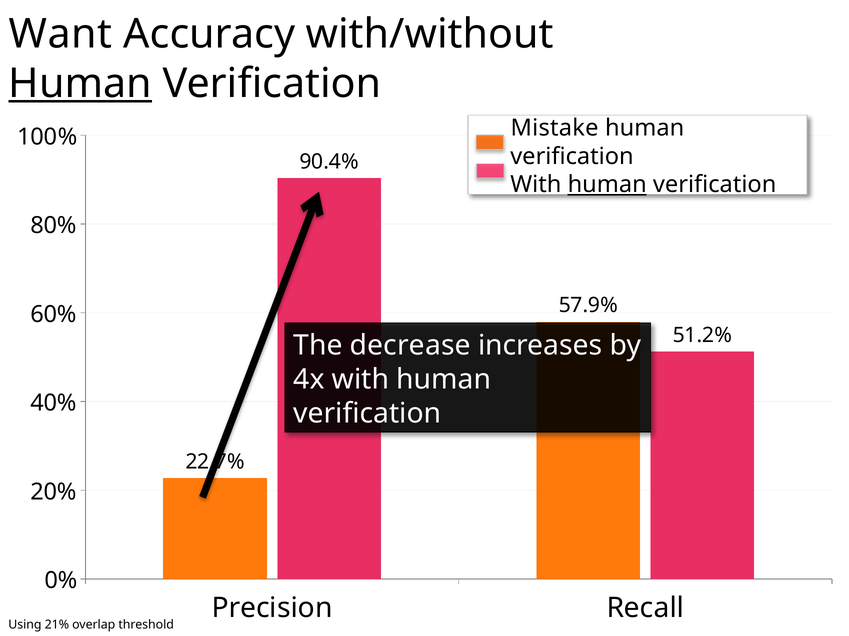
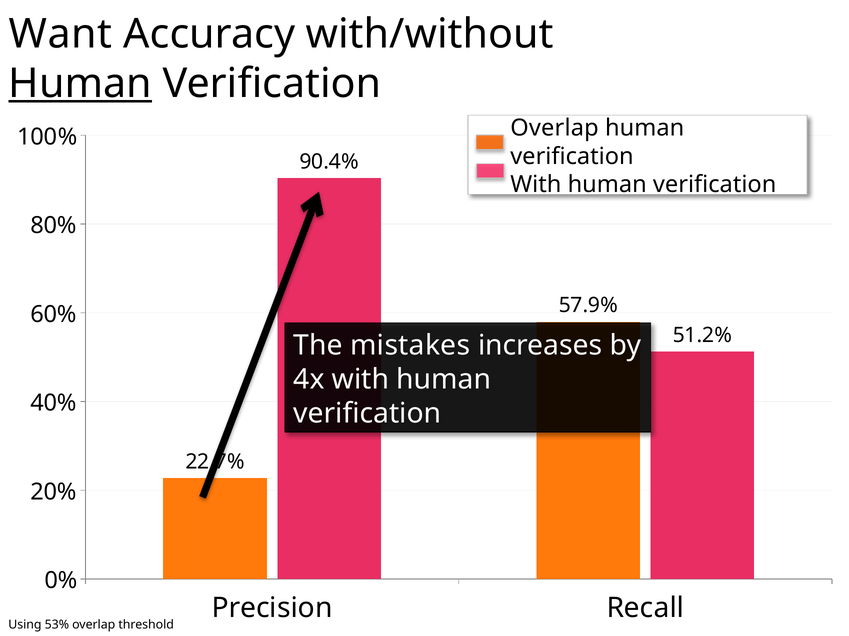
Mistake: Mistake -> Overlap (555, 128)
human underline: present -> none (607, 185)
decrease: decrease -> mistakes (410, 346)
21%: 21% -> 53% (57, 626)
